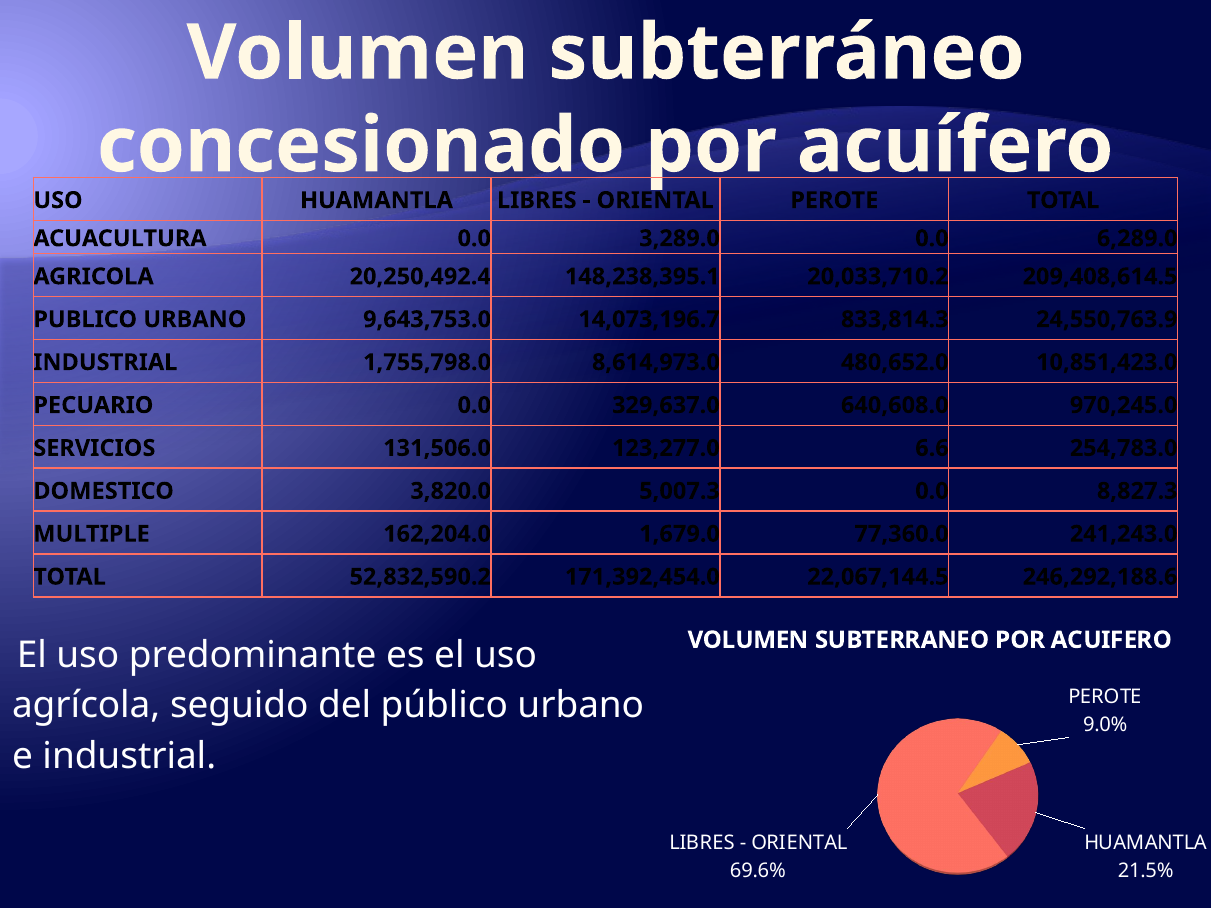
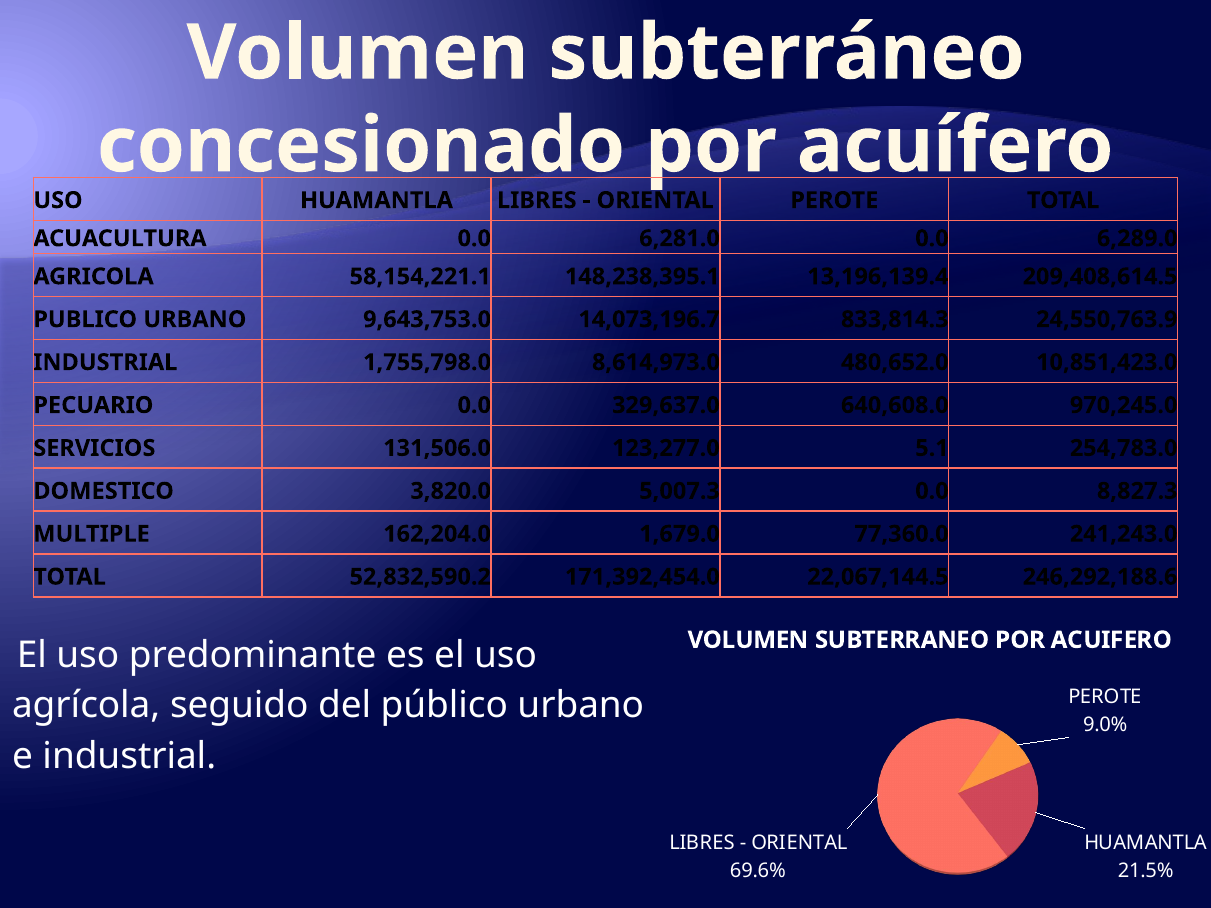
3,289.0: 3,289.0 -> 6,281.0 (680, 239)
20,250,492.4: 20,250,492.4 -> 58,154,221.1 (420, 277)
20,033,710.2: 20,033,710.2 -> 13,196,139.4 (878, 277)
6.6: 6.6 -> 5.1 (932, 448)
